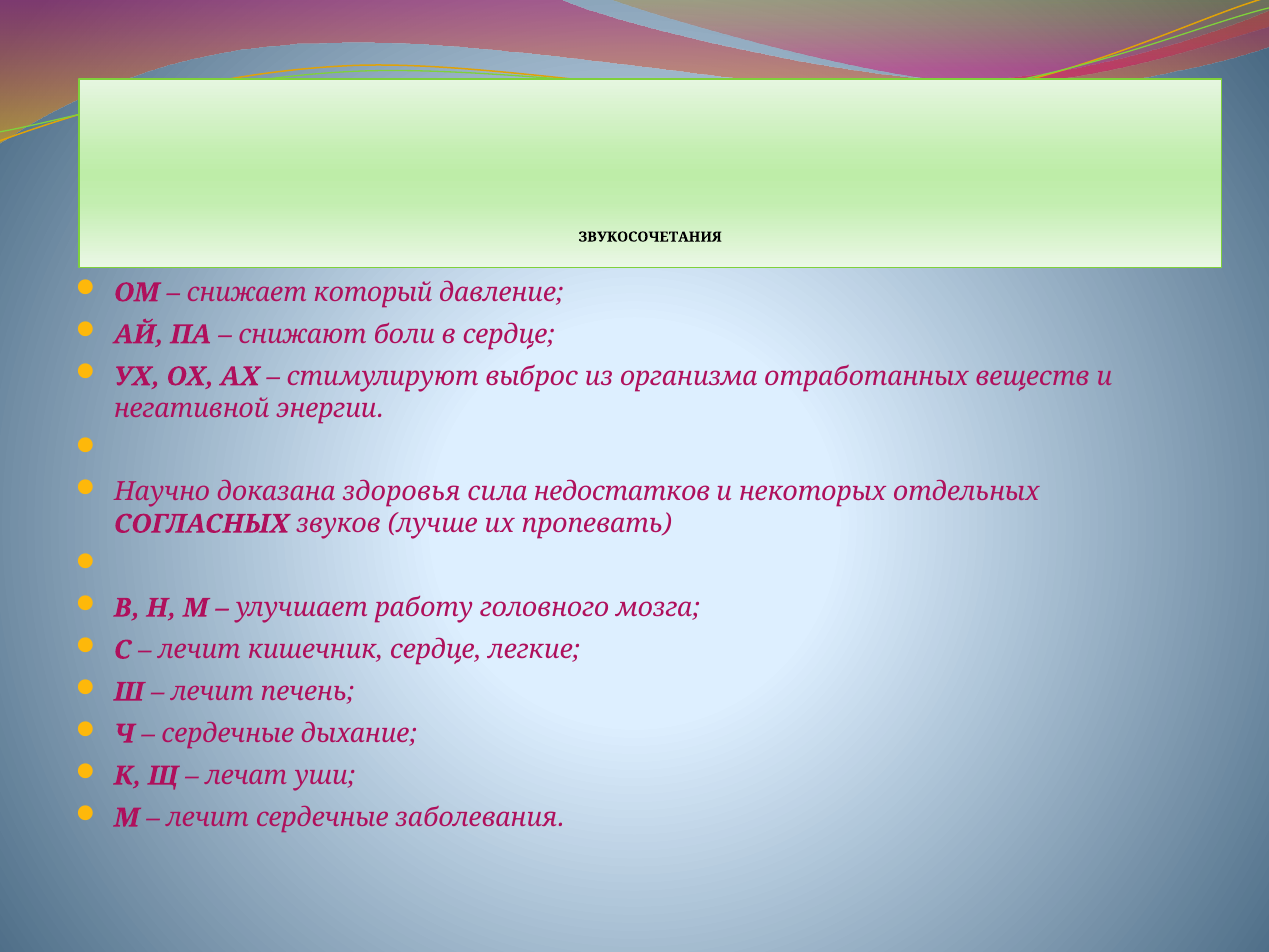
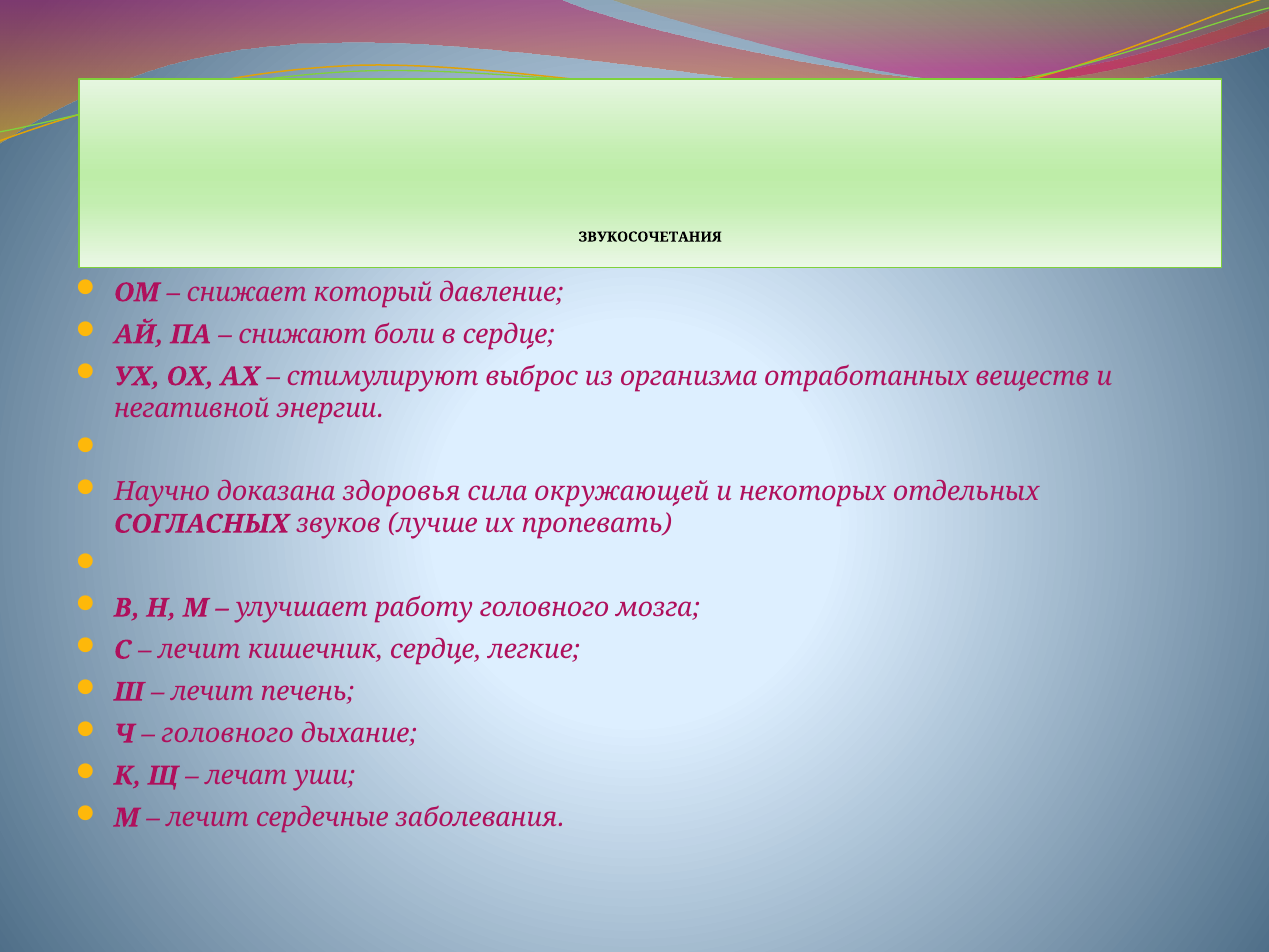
недостатков: недостатков -> окружающей (622, 492)
сердечные: сердечные -> головного (228, 734)
